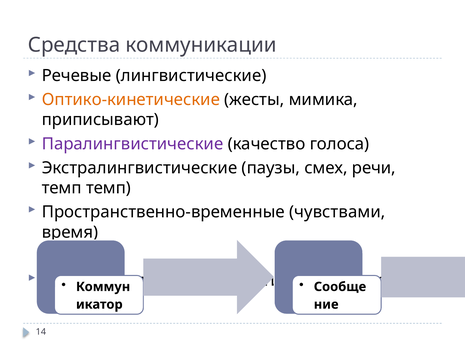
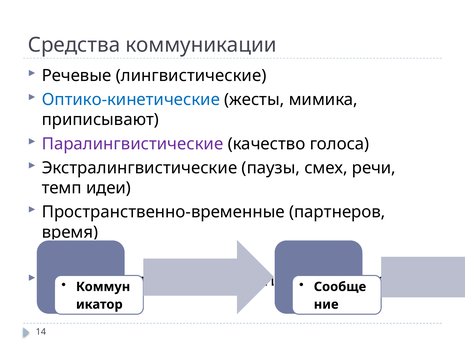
Оптико-кинетические colour: orange -> blue (131, 100)
темп темп: темп -> идеи (108, 188)
чувствами: чувствами -> партнеров (337, 212)
